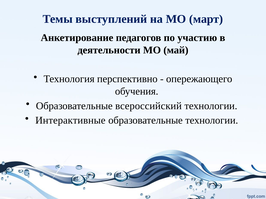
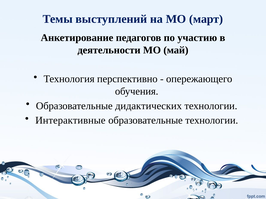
всероссийский: всероссийский -> дидактических (149, 106)
